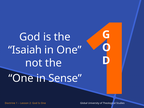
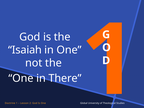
Sense: Sense -> There (65, 78)
